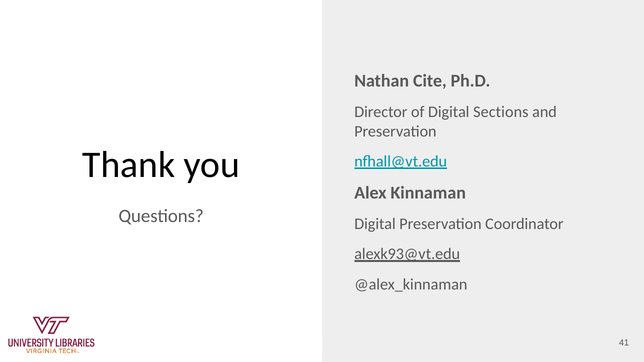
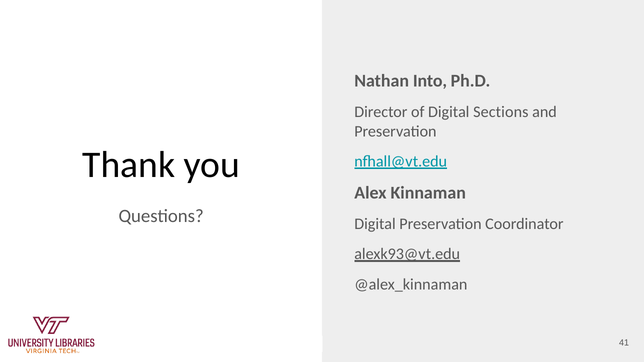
Cite: Cite -> Into (430, 81)
